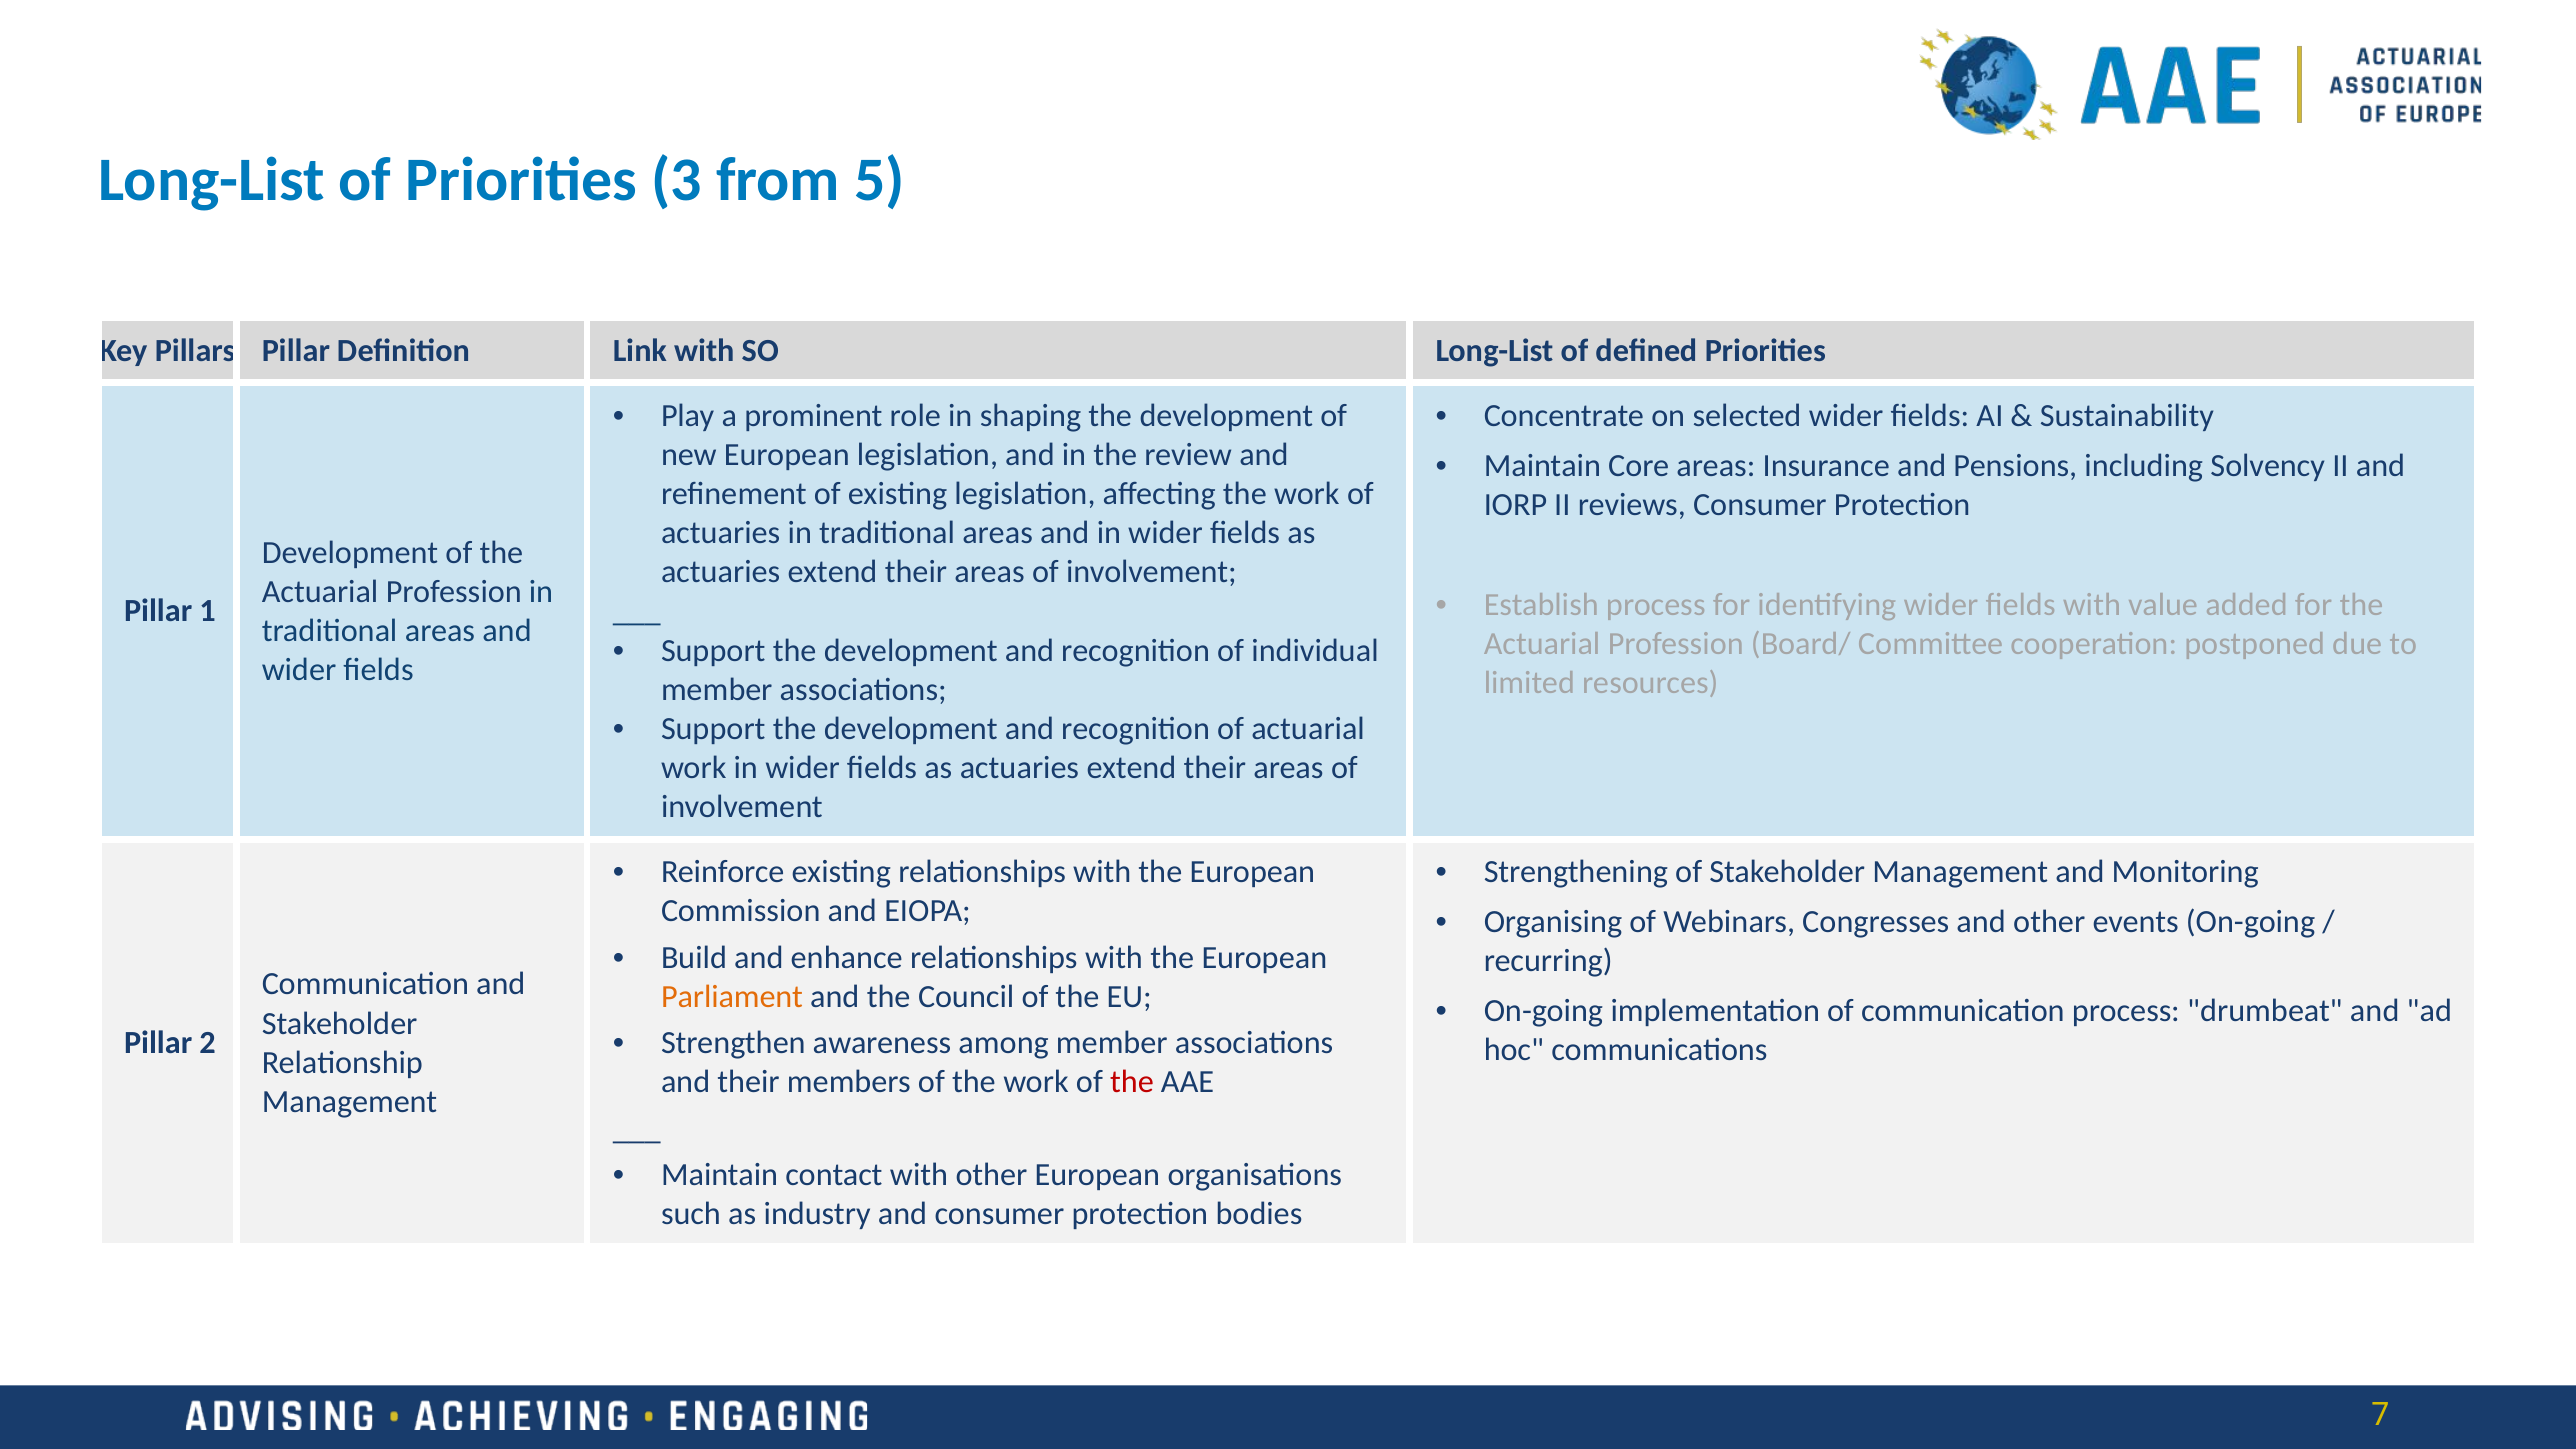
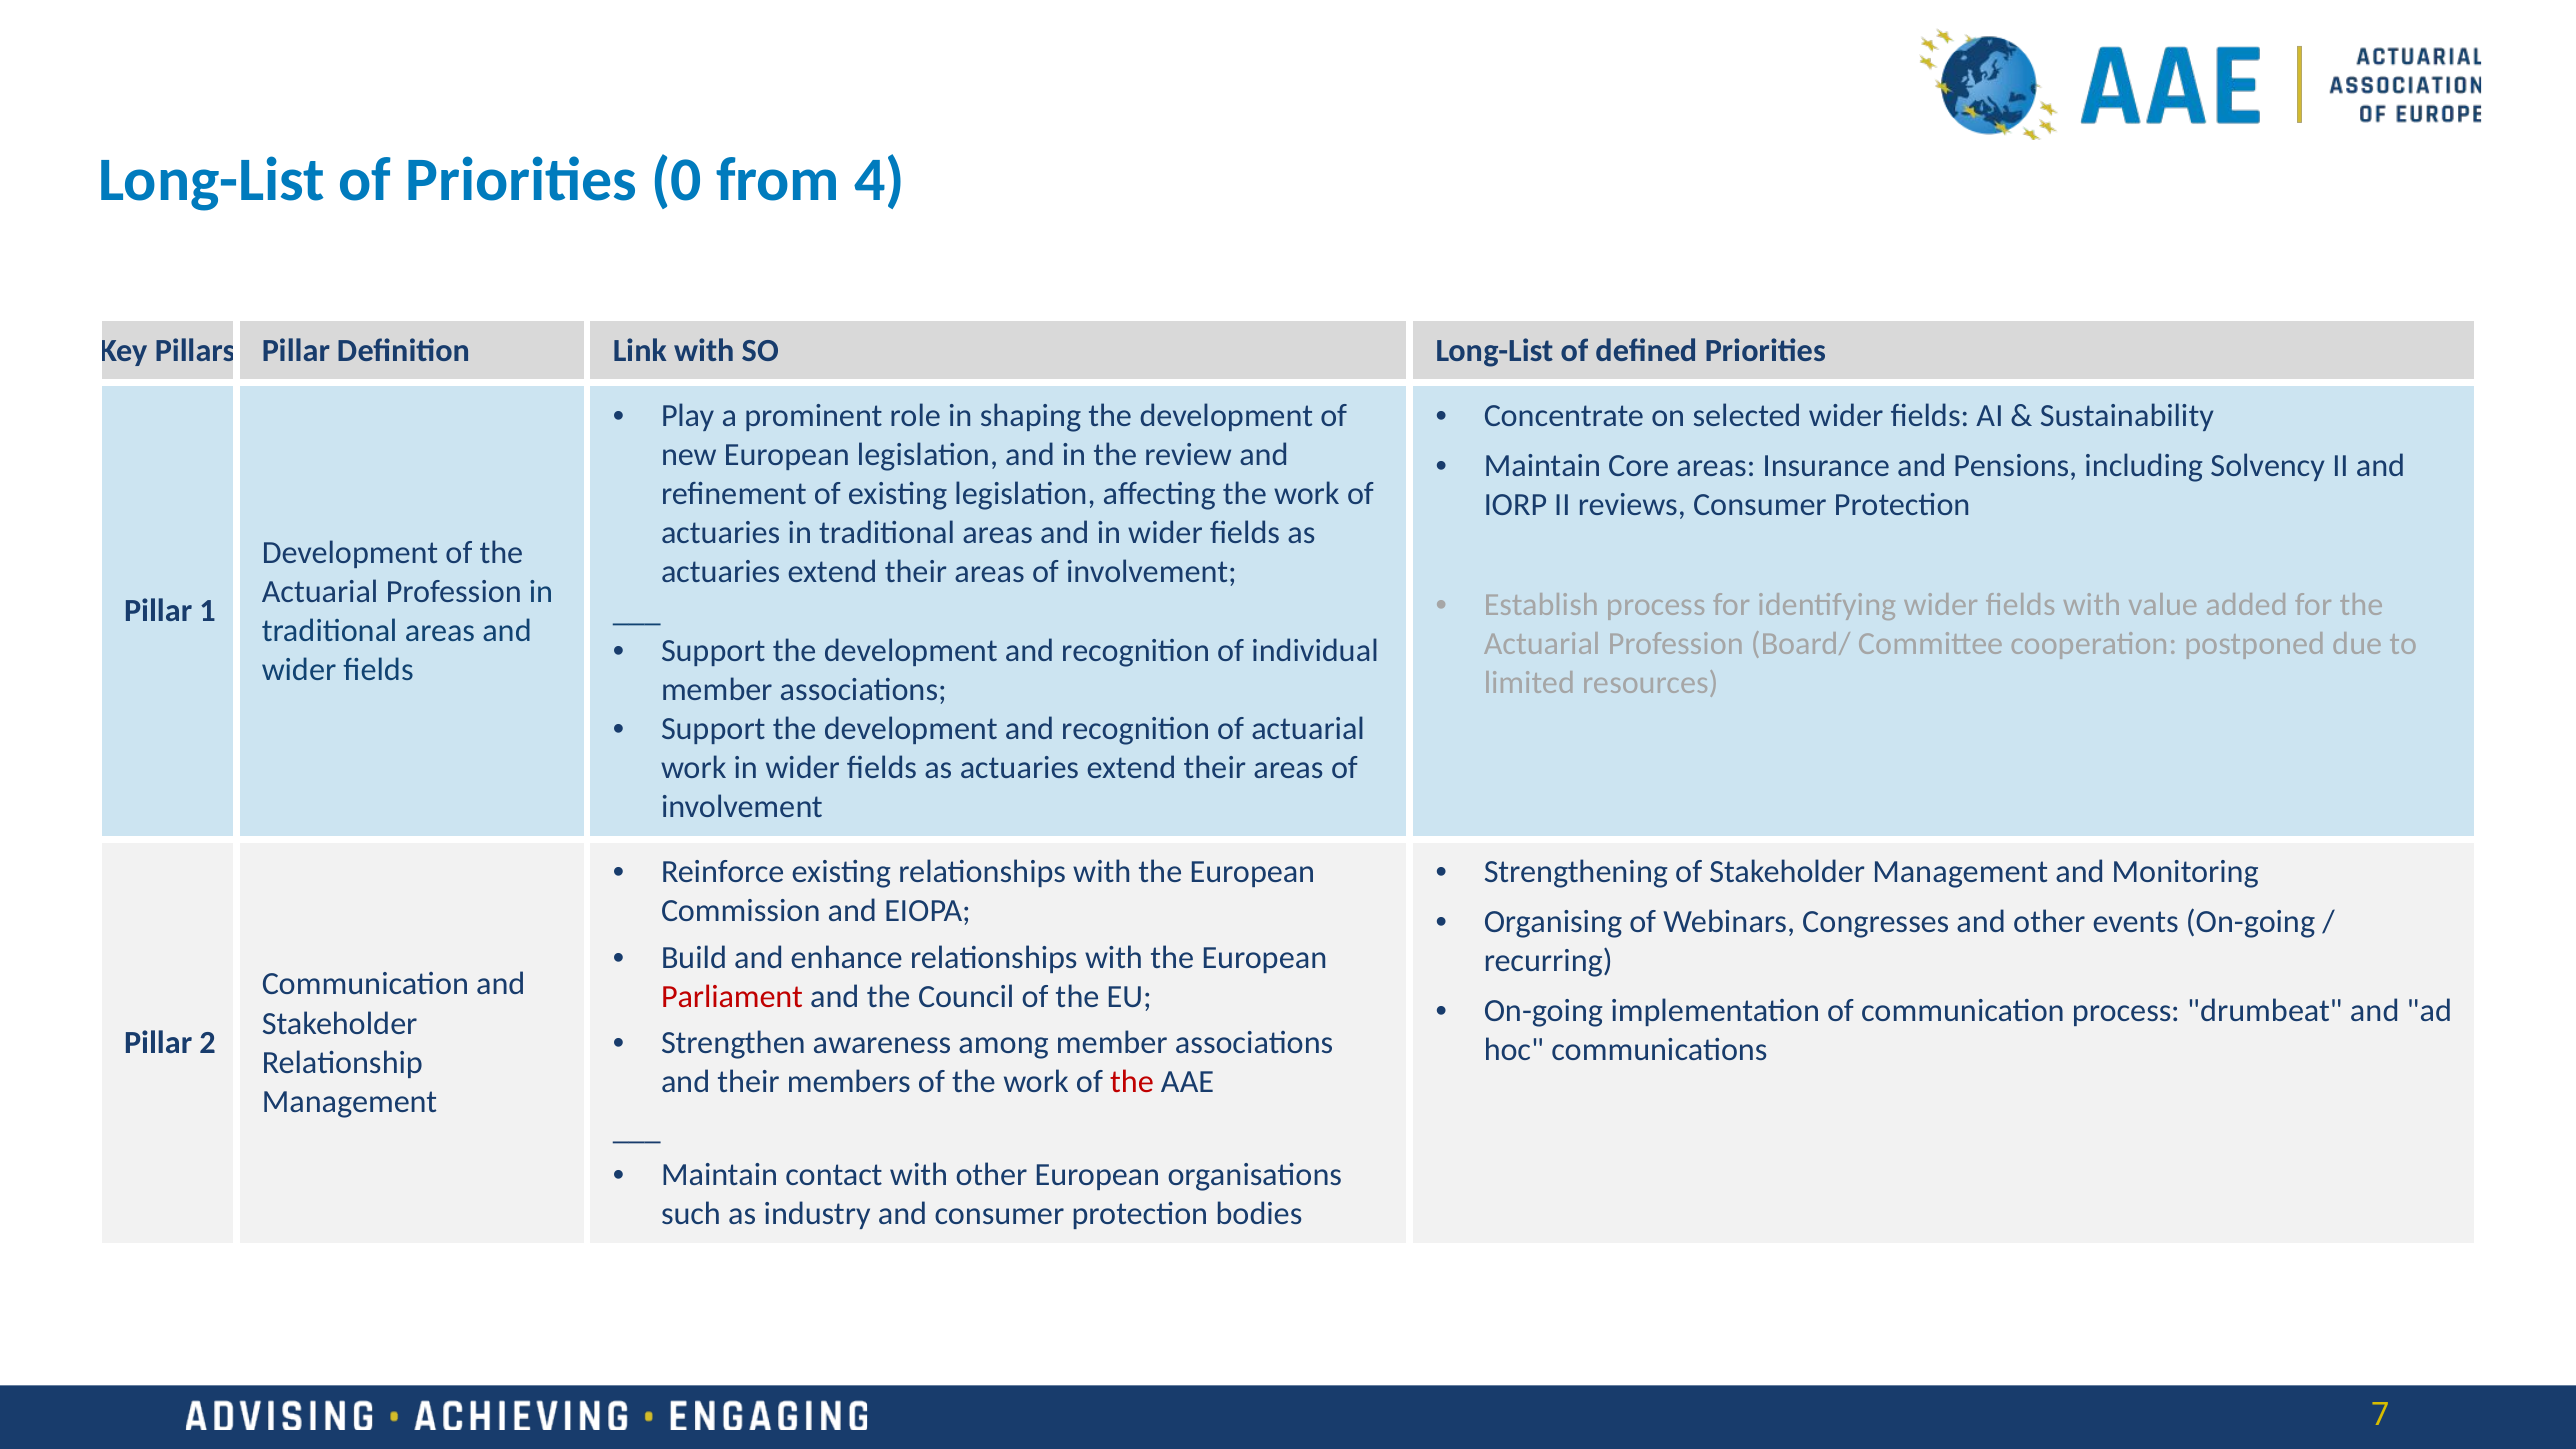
3: 3 -> 0 (677, 180)
5: 5 -> 4 (879, 180)
Parliament colour: orange -> red (732, 997)
